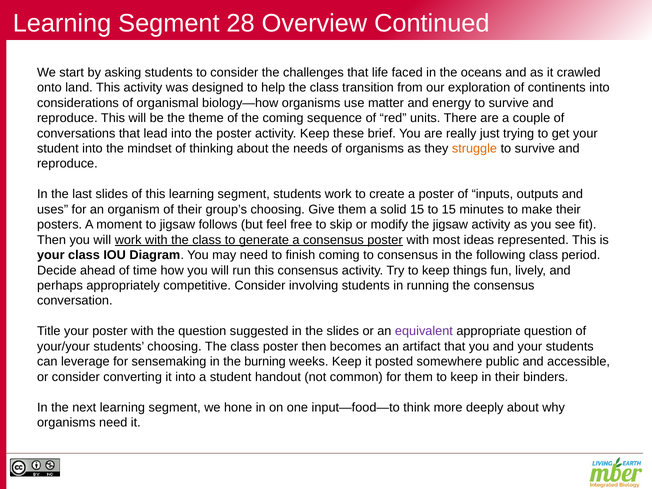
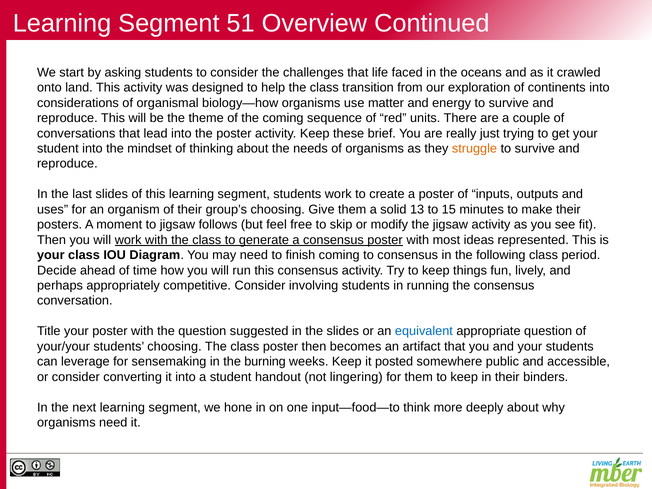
28: 28 -> 51 (241, 24)
solid 15: 15 -> 13 (417, 209)
equivalent colour: purple -> blue (424, 331)
common: common -> lingering (356, 377)
